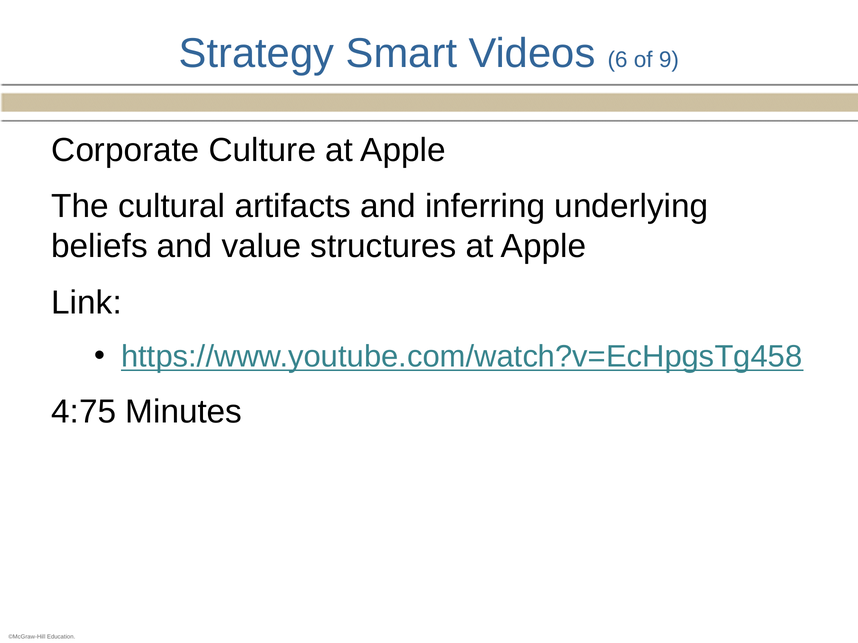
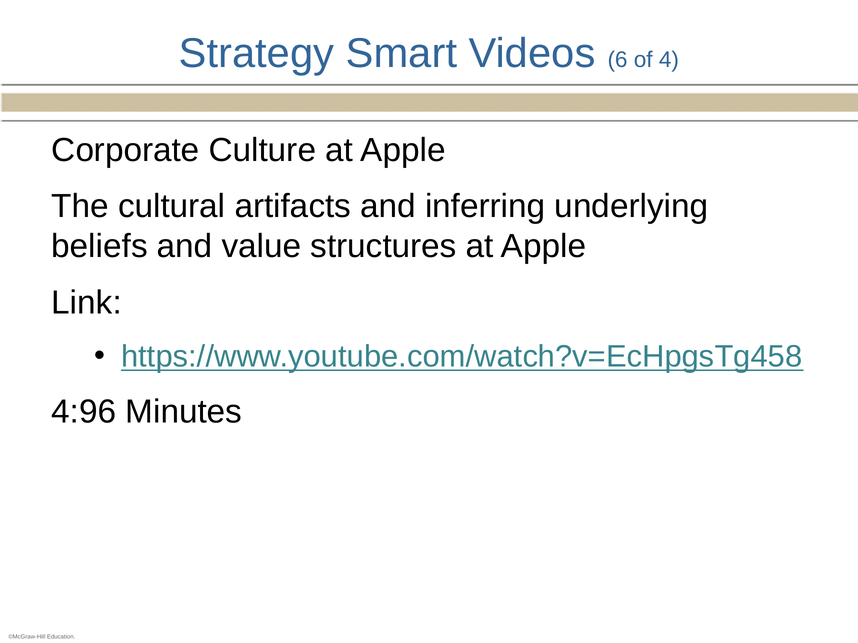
9: 9 -> 4 (669, 60)
4:75: 4:75 -> 4:96 (84, 412)
